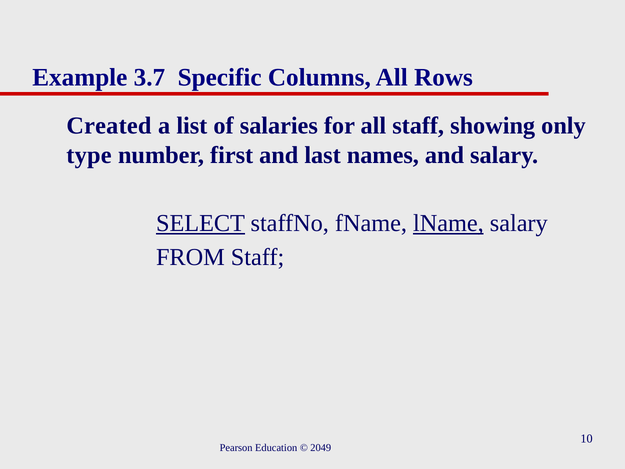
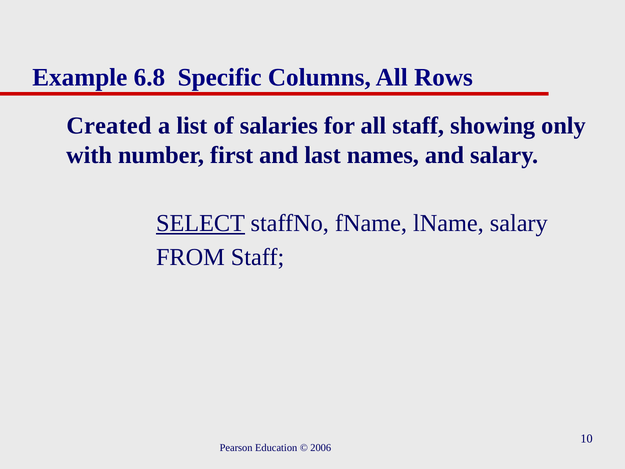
3.7: 3.7 -> 6.8 (149, 77)
type: type -> with (89, 155)
lName underline: present -> none (448, 223)
2049: 2049 -> 2006 (321, 448)
